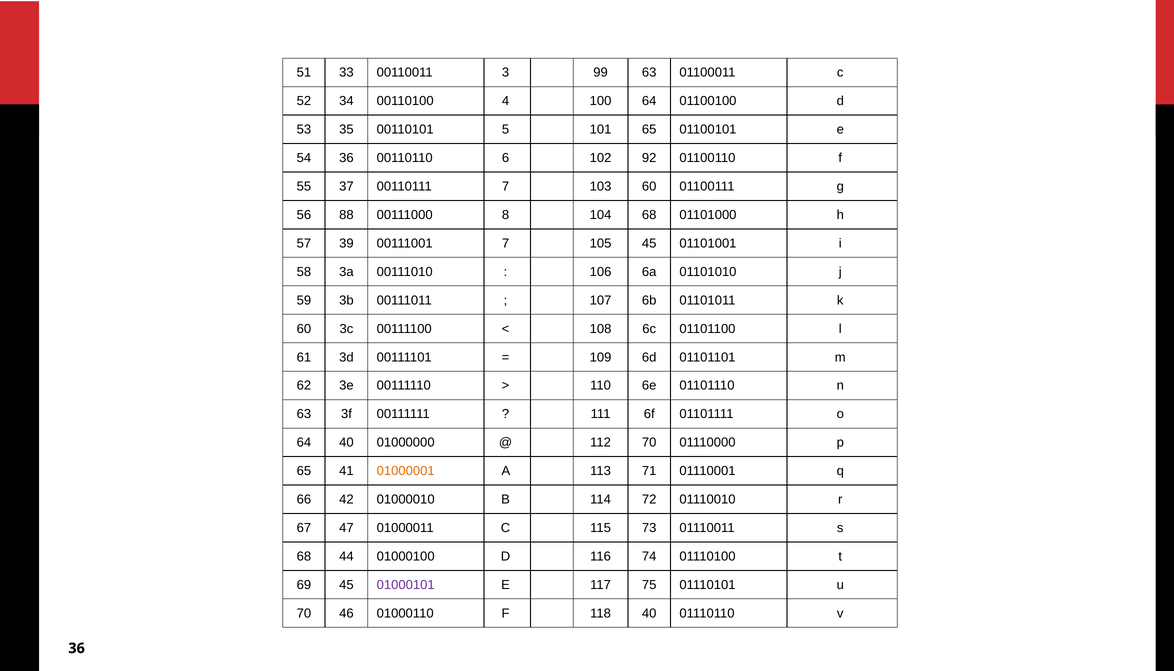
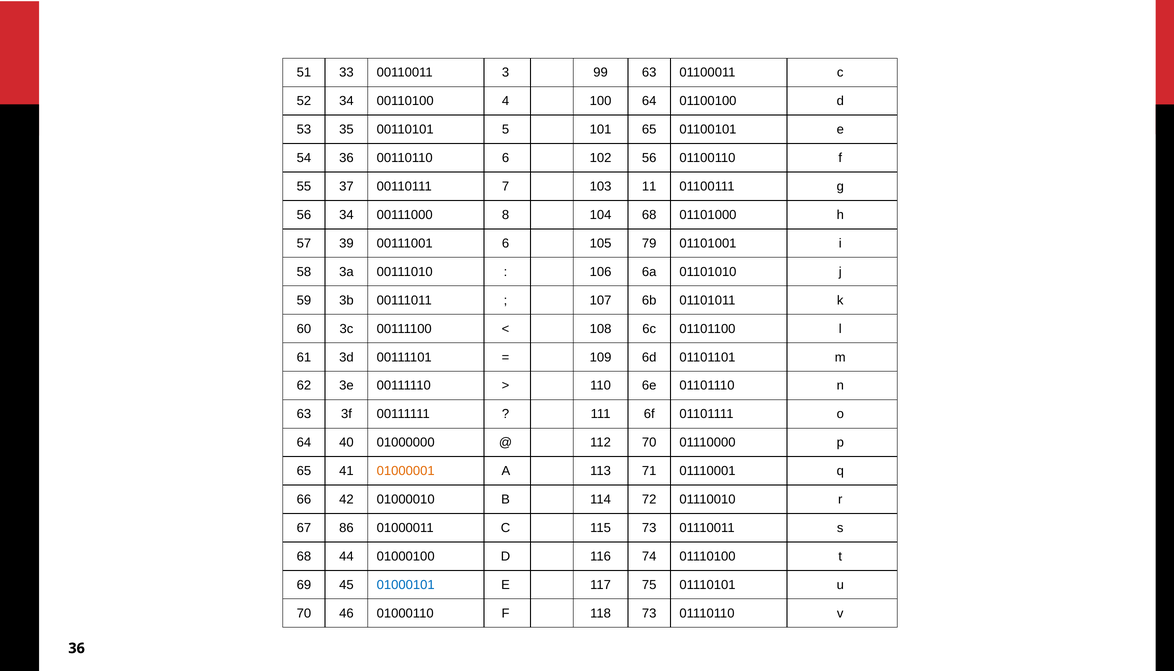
102 92: 92 -> 56 (649, 158)
103 60: 60 -> 11 (649, 186)
56 88: 88 -> 34 (346, 215)
00111001 7: 7 -> 6 (505, 243)
105 45: 45 -> 79 (649, 243)
47: 47 -> 86 (346, 528)
01000101 colour: purple -> blue (406, 585)
118 40: 40 -> 73 (649, 613)
